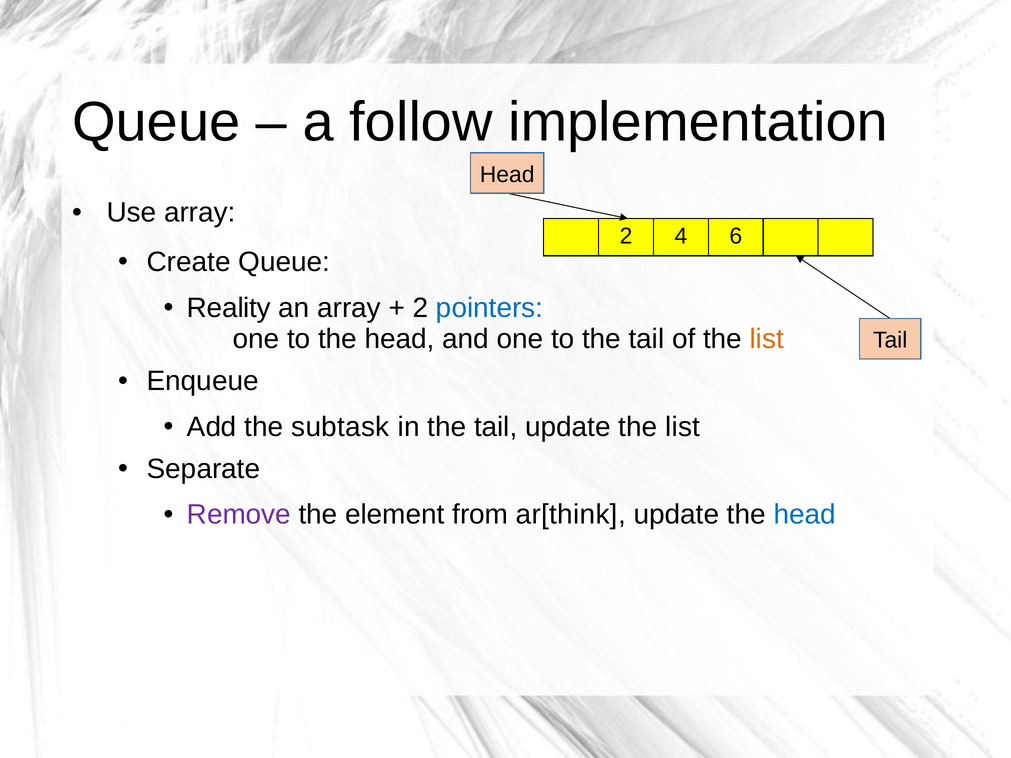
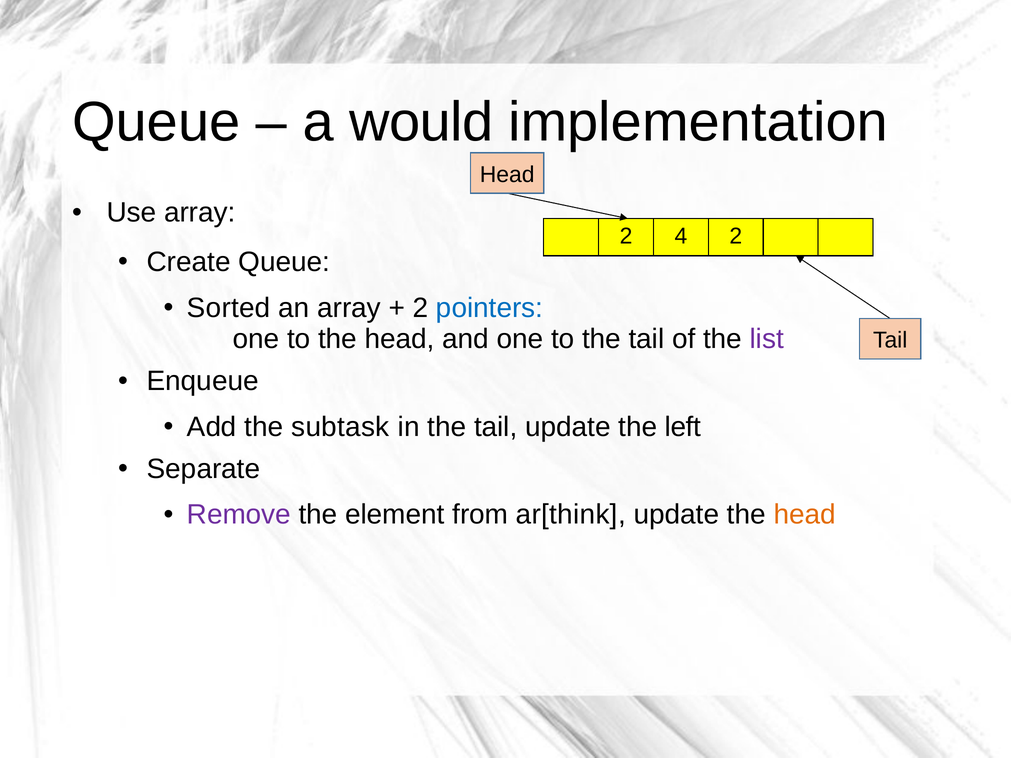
follow: follow -> would (421, 122)
4 6: 6 -> 2 (736, 236)
Reality: Reality -> Sorted (229, 308)
list colour: orange -> purple (767, 339)
update the list: list -> left (683, 427)
head colour: blue -> orange (805, 515)
